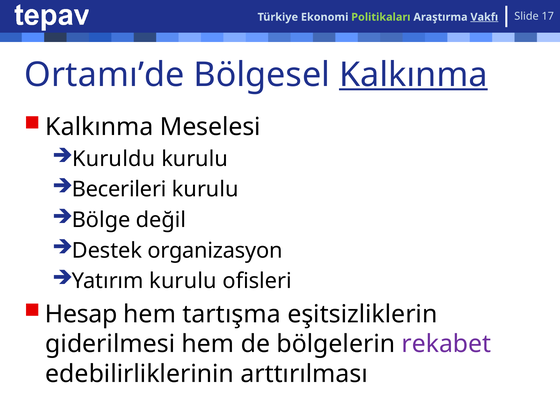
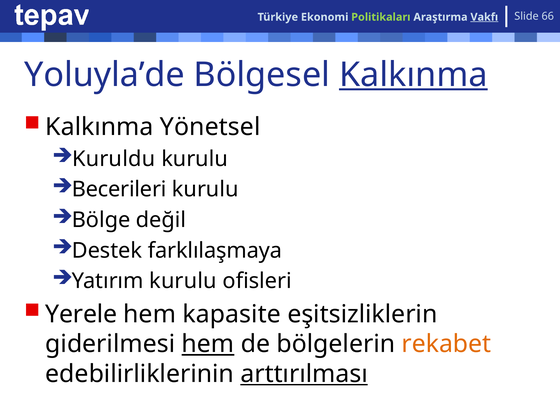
17: 17 -> 66 (548, 16)
Ortamı’de: Ortamı’de -> Yoluyla’de (105, 75)
Meselesi: Meselesi -> Yönetsel (210, 127)
organizasyon: organizasyon -> farklılaşmaya (215, 250)
Hesap: Hesap -> Yerele (81, 314)
tartışma: tartışma -> kapasite (232, 314)
hem underline: none -> present (208, 344)
rekabet colour: purple -> orange (446, 344)
arttırılması underline: none -> present (304, 374)
